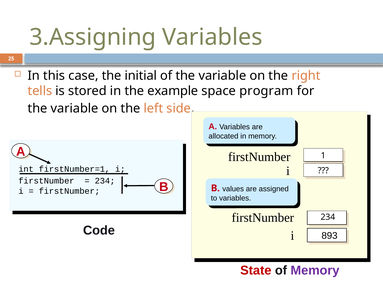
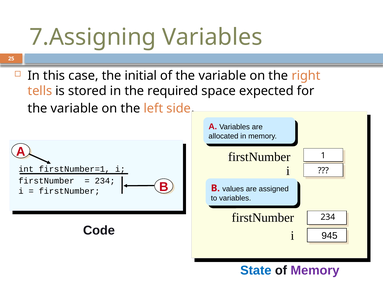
3.Assigning: 3.Assigning -> 7.Assigning (93, 37)
example: example -> required (173, 91)
program: program -> expected (266, 91)
893: 893 -> 945 (329, 236)
State colour: red -> blue (256, 271)
